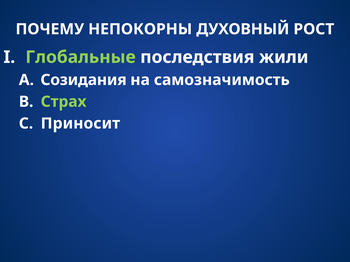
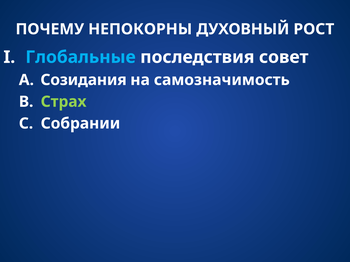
Глобальные colour: light green -> light blue (81, 57)
жили: жили -> совет (284, 57)
Приносит: Приносит -> Собрании (80, 124)
